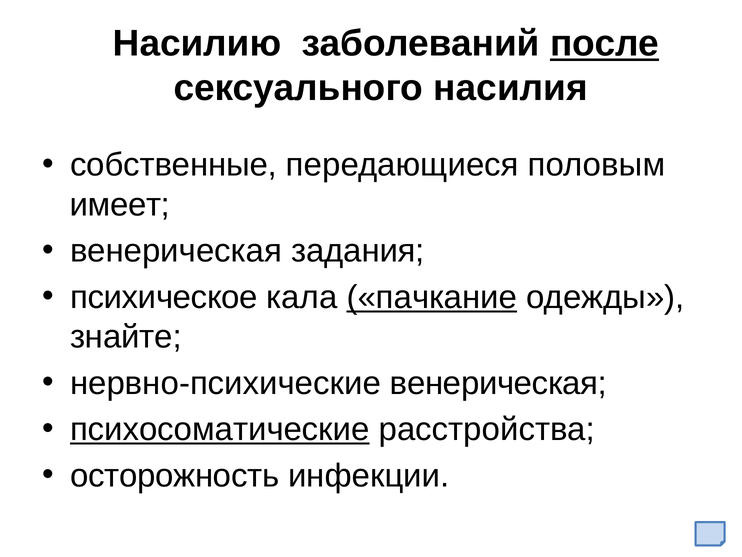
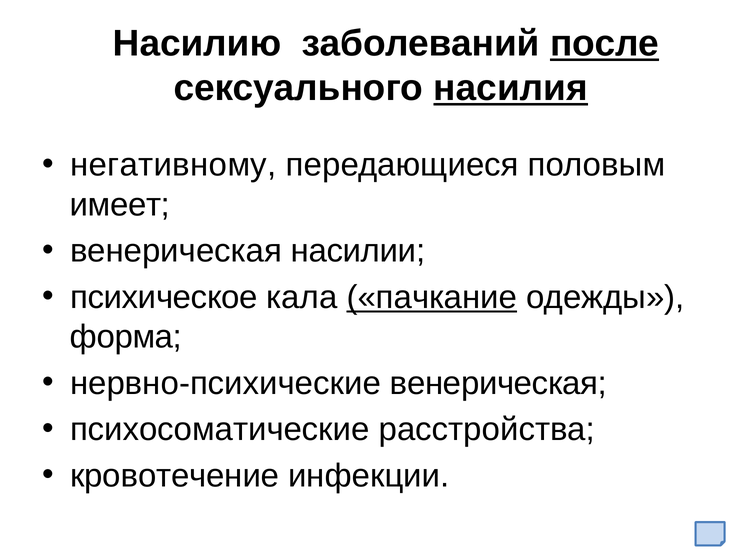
насилия underline: none -> present (511, 88)
собственные: собственные -> негативному (173, 165)
задания: задания -> насилии (358, 251)
знайте: знайте -> форма (126, 337)
психосоматические underline: present -> none (220, 429)
осторожность: осторожность -> кровотечение (175, 475)
